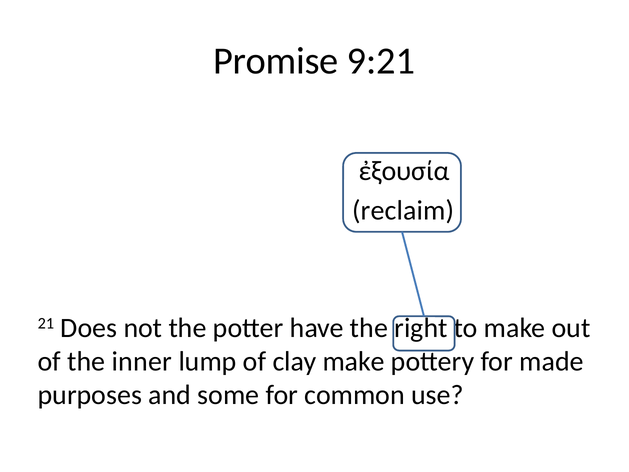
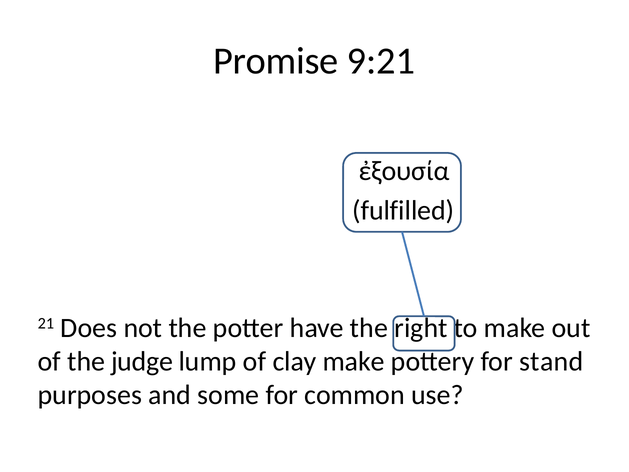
reclaim: reclaim -> fulfilled (403, 210)
inner: inner -> judge (142, 361)
made: made -> stand (551, 361)
